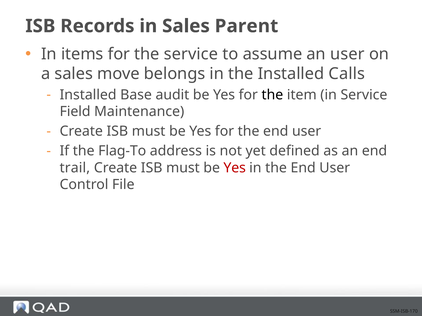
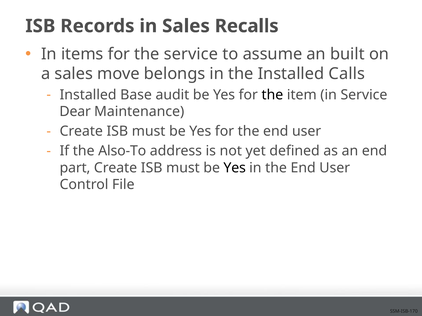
Parent: Parent -> Recalls (247, 26)
an user: user -> built (347, 54)
Field: Field -> Dear (75, 112)
Flag-To: Flag-To -> Also-To (122, 151)
trail: trail -> part (75, 168)
Yes colour: red -> black (235, 168)
